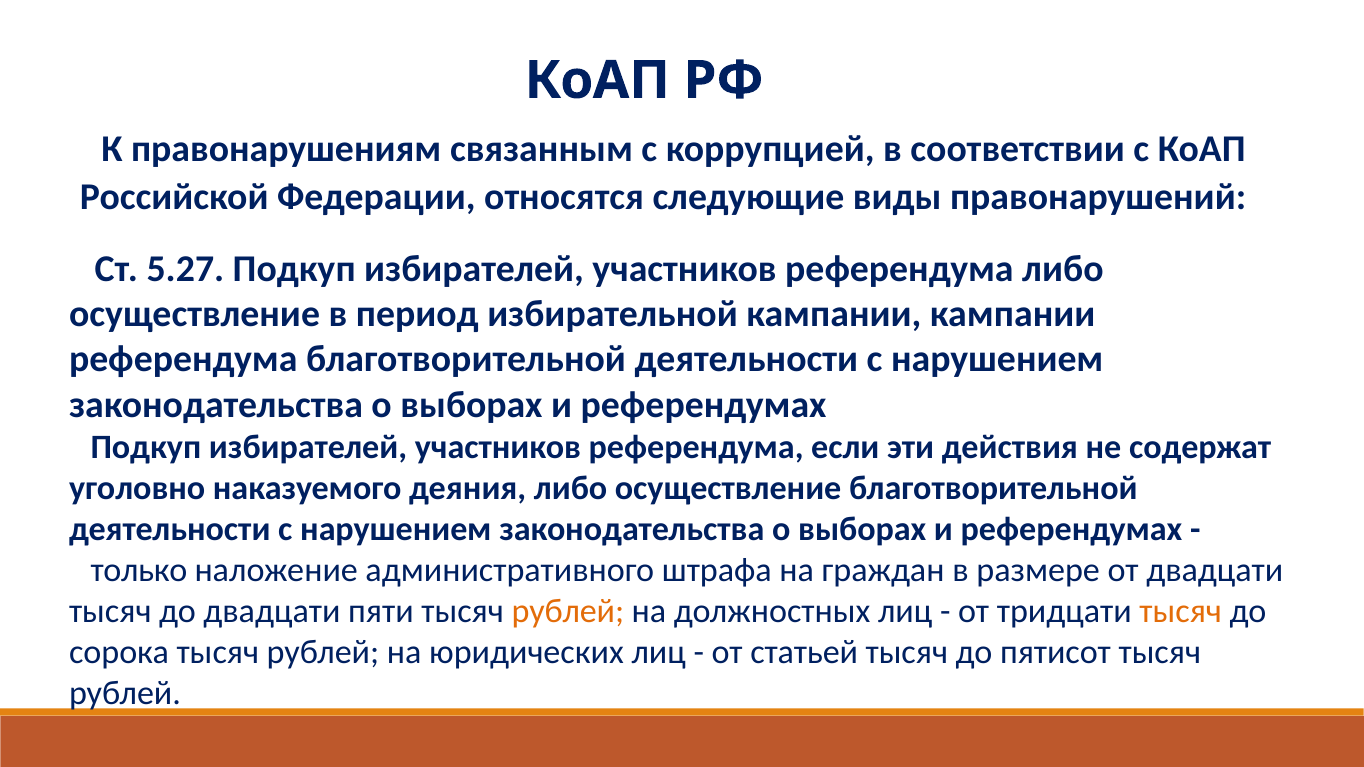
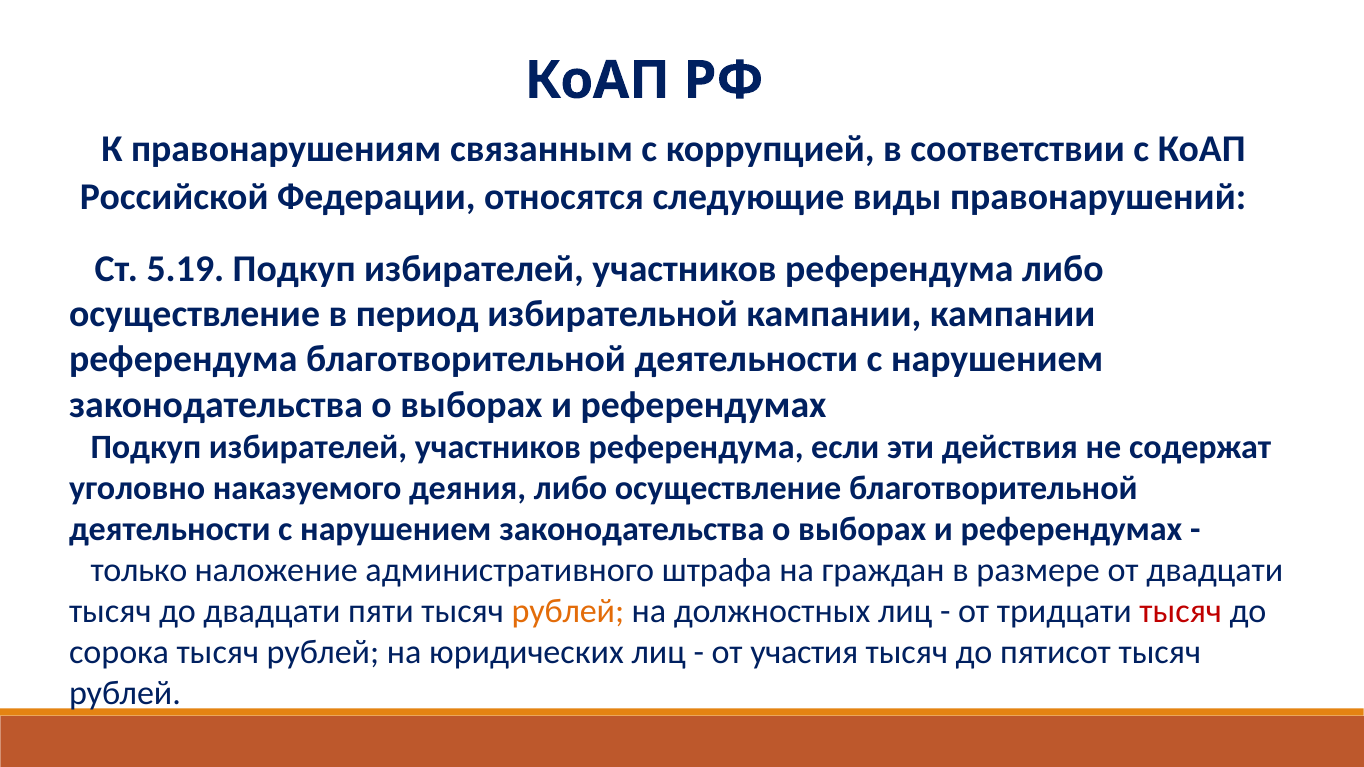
5.27: 5.27 -> 5.19 (185, 269)
тысяч colour: orange -> red (1181, 612)
статьей: статьей -> участия (804, 652)
